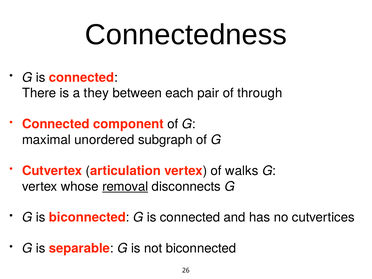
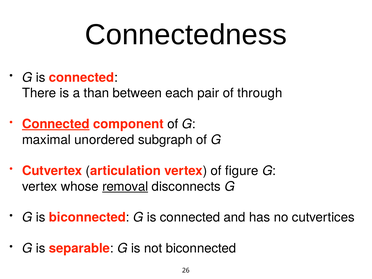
they: they -> than (96, 93)
Connected underline: none -> present (56, 124)
walks: walks -> figure (242, 171)
